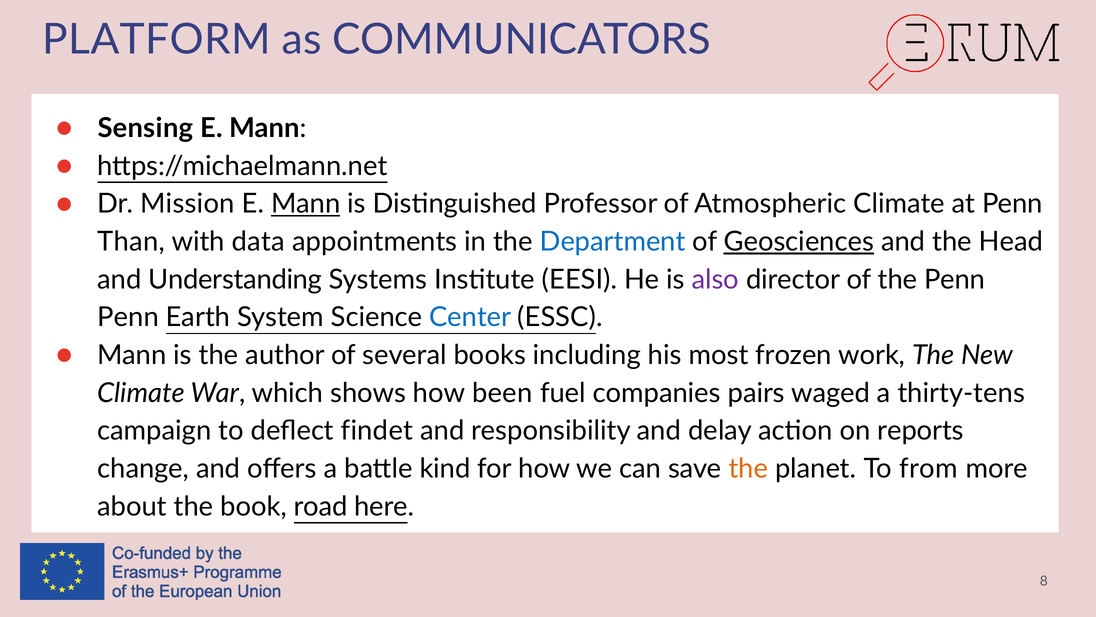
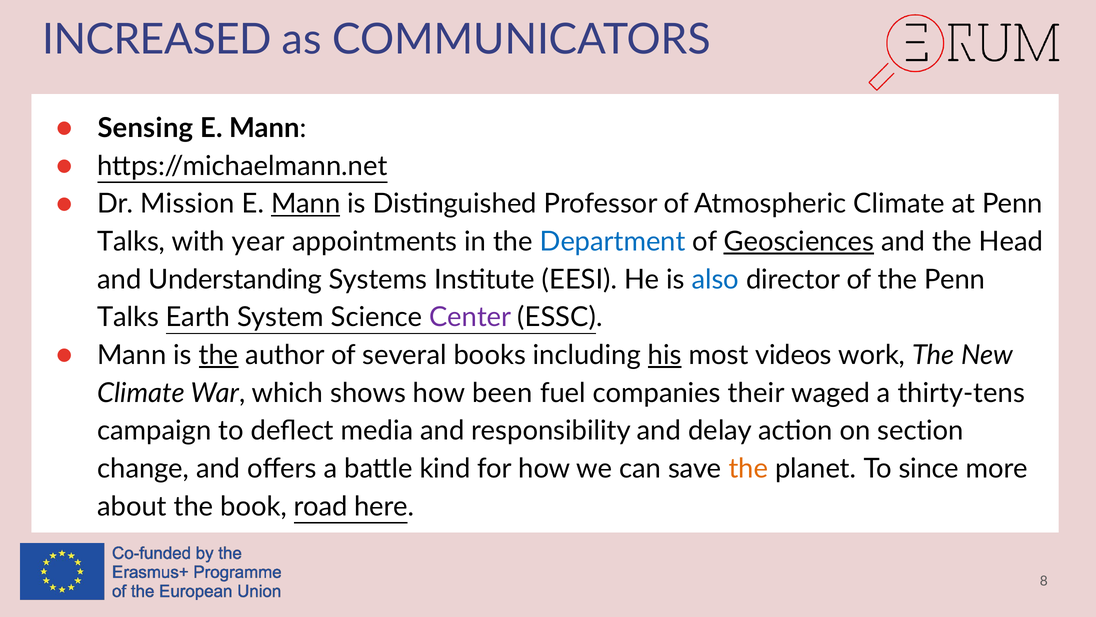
PLATFORM: PLATFORM -> INCREASED (157, 40)
Than: Than -> Talks (131, 242)
data: data -> year (258, 242)
also colour: purple -> blue (715, 279)
Penn: Penn -> Talks (128, 317)
Center colour: blue -> purple (470, 317)
the underline: none -> present (219, 355)
his underline: none -> present (665, 355)
frozen: frozen -> videos (794, 355)
pairs: pairs -> their (756, 393)
findet: findet -> media (377, 431)
reports: reports -> section (921, 431)
from: from -> since (929, 468)
